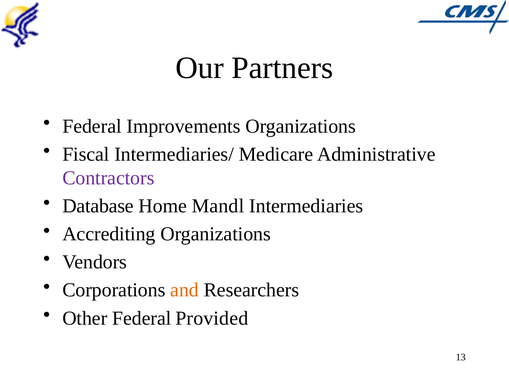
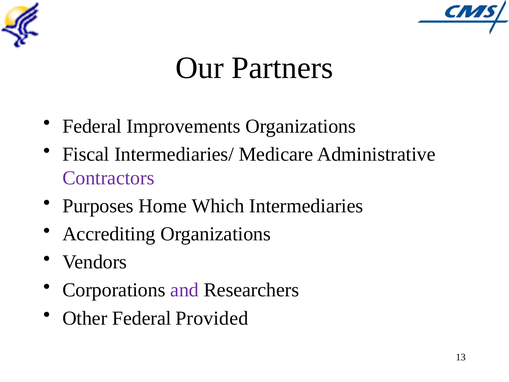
Database: Database -> Purposes (98, 206)
Mandl: Mandl -> Which (218, 206)
and colour: orange -> purple (185, 290)
